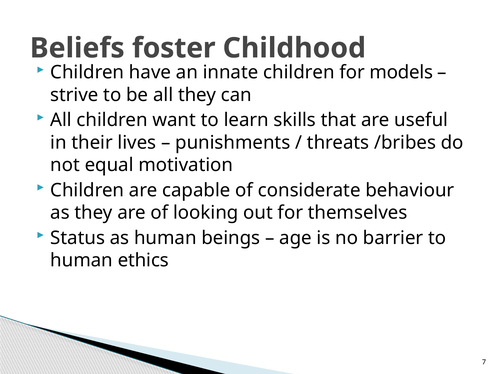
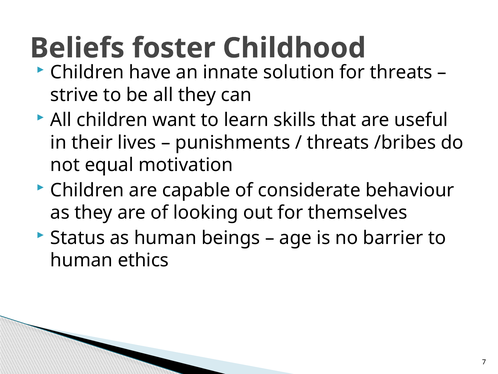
innate children: children -> solution (299, 72)
for models: models -> threats (401, 72)
